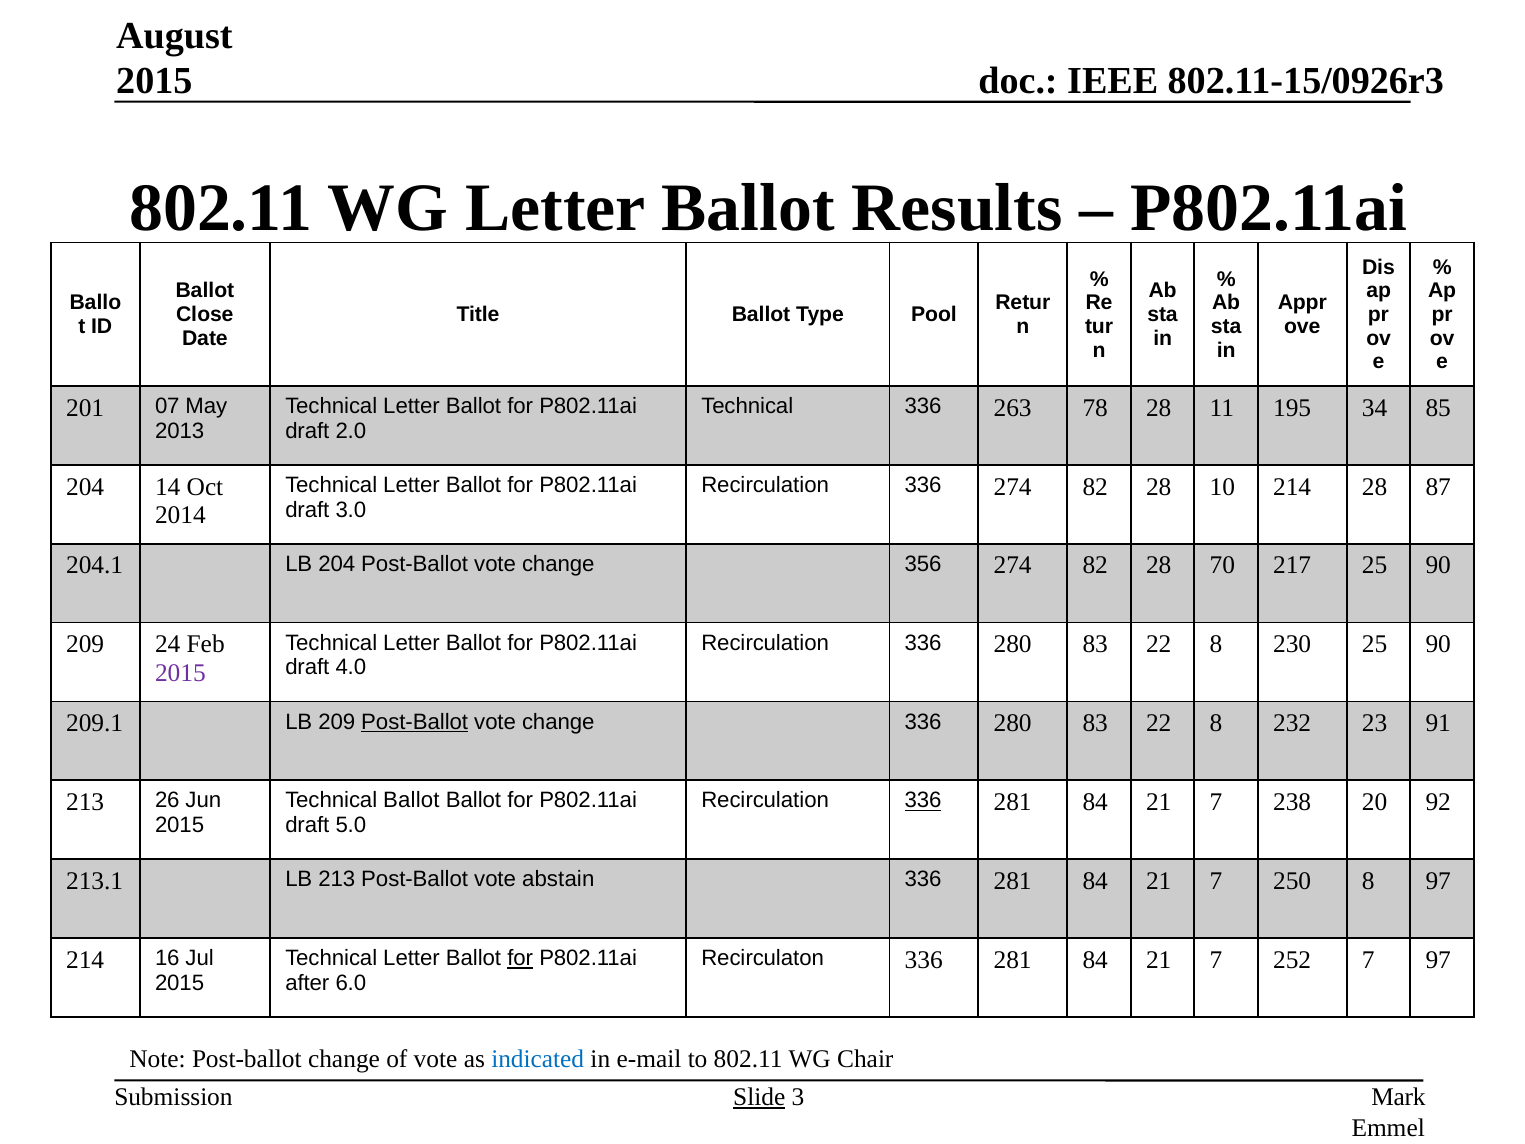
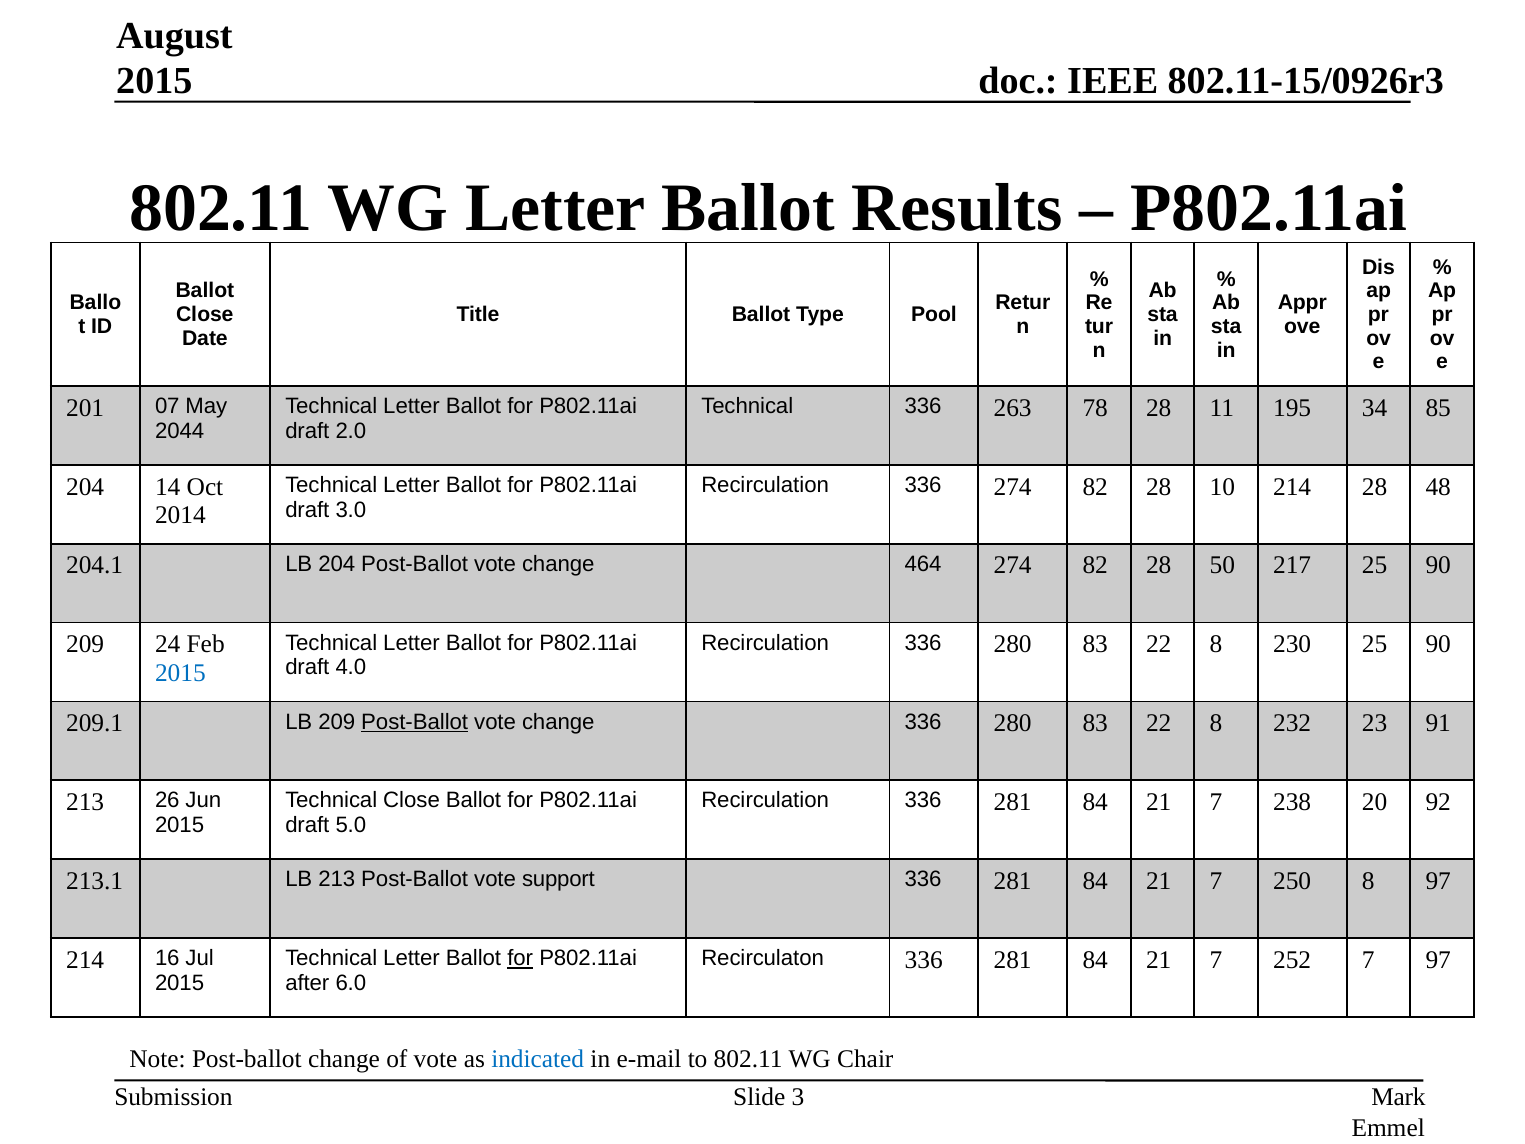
2013: 2013 -> 2044 (180, 431)
87: 87 -> 48 (1438, 487)
356: 356 -> 464 (923, 564)
70: 70 -> 50 (1222, 565)
2015 colour: purple -> blue (180, 673)
Technical Ballot: Ballot -> Close (412, 800)
336 underline: present -> none (923, 800)
abstain: abstain -> support (558, 879)
Slide underline: present -> none (759, 1097)
